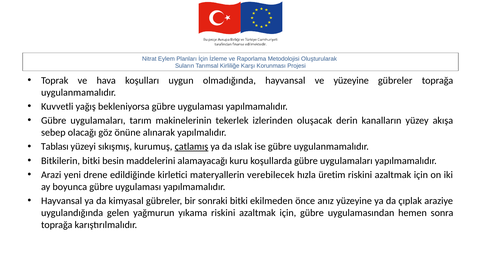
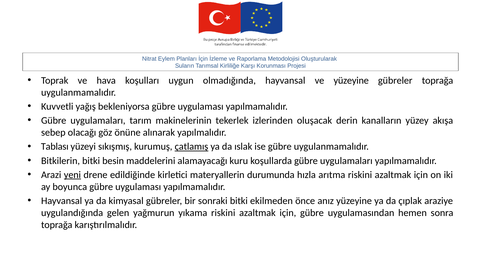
yeni underline: none -> present (72, 174)
verebilecek: verebilecek -> durumunda (271, 174)
üretim: üretim -> arıtma (332, 174)
